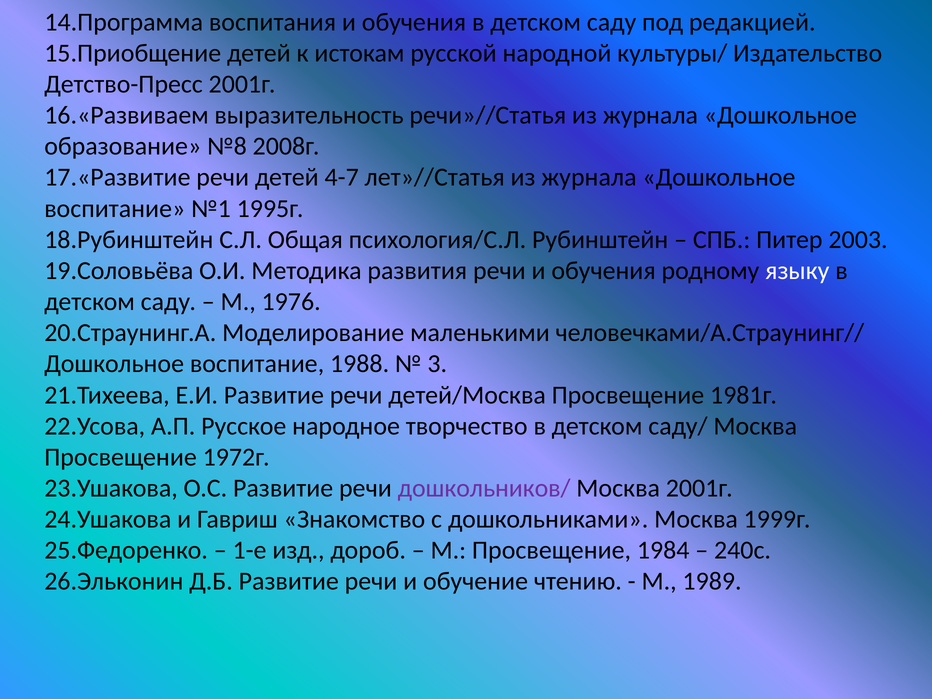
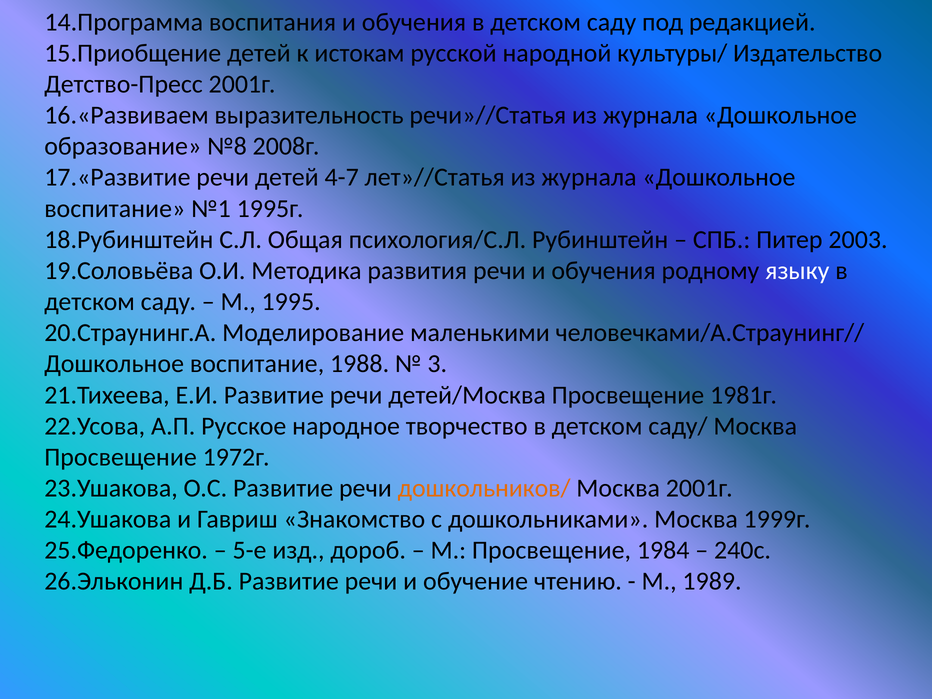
1976: 1976 -> 1995 (291, 302)
дошкольников/ colour: purple -> orange (484, 488)
1-е: 1-е -> 5-е (250, 550)
